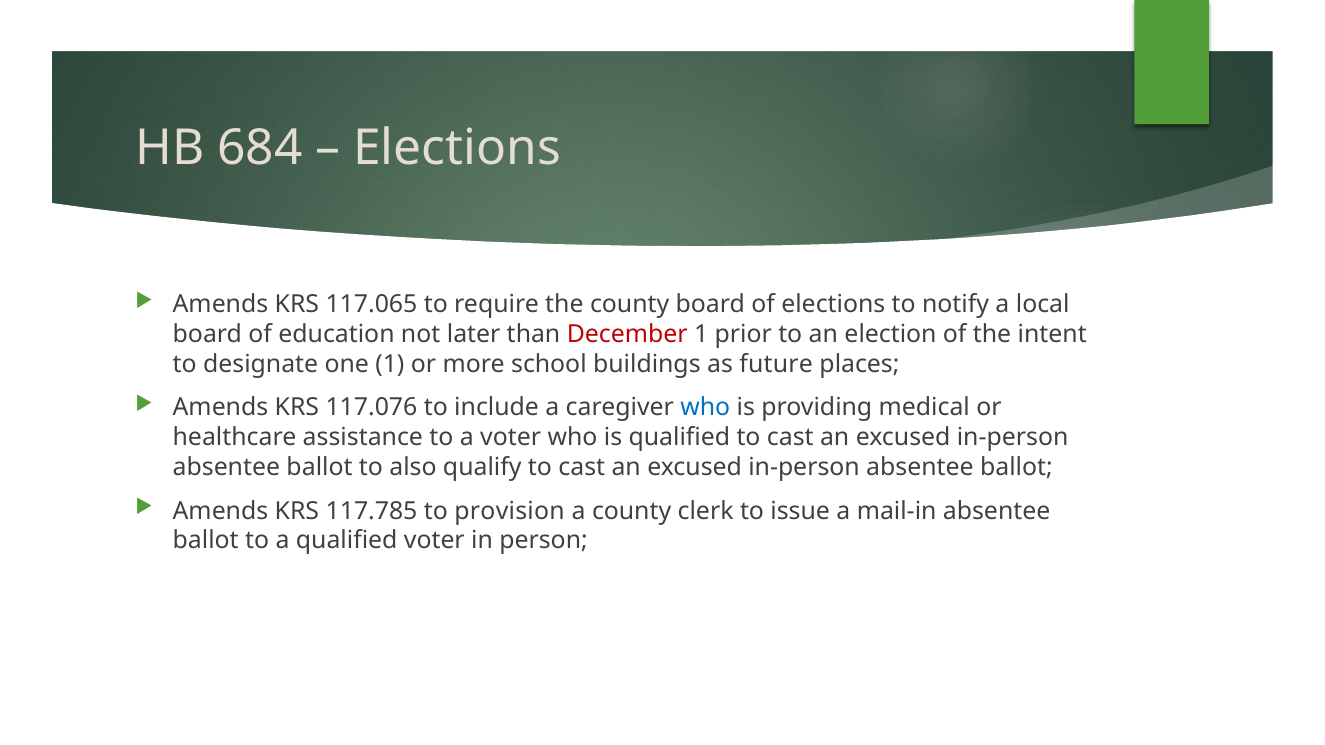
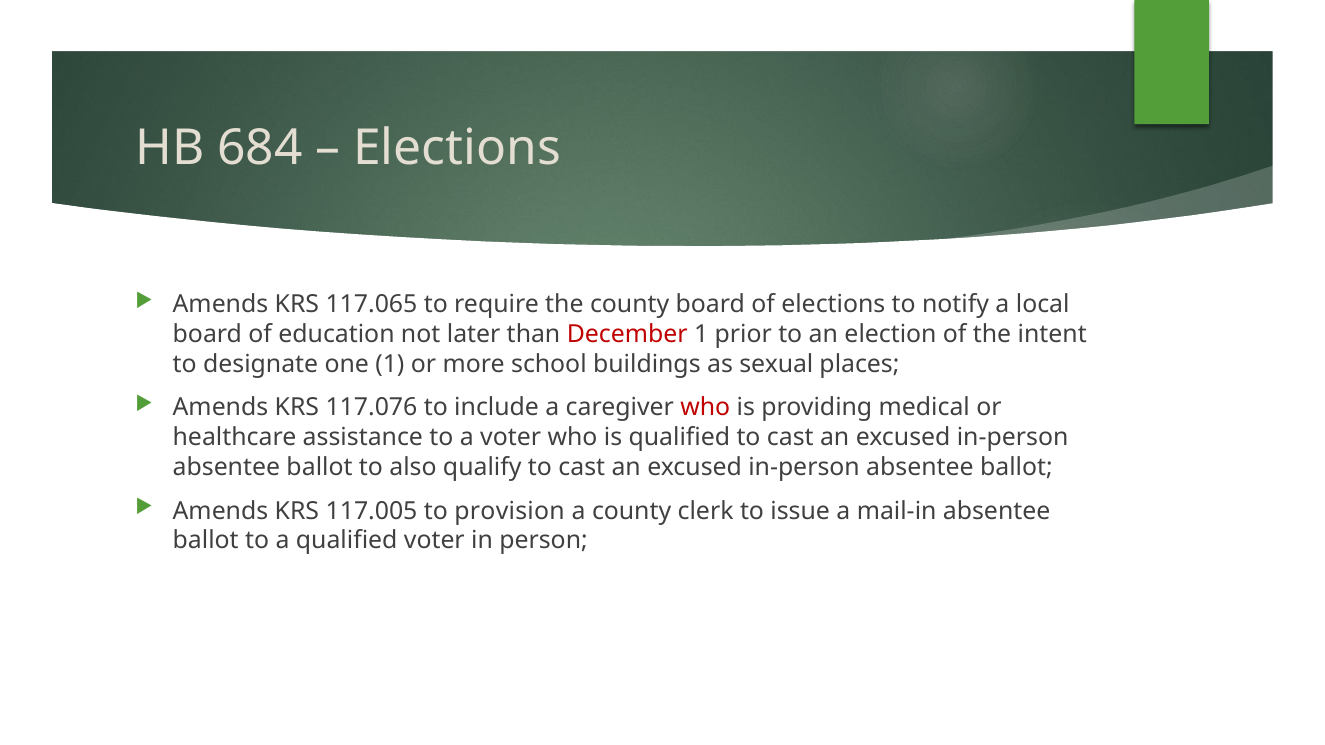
future: future -> sexual (776, 364)
who colour: blue -> red (705, 408)
117.785: 117.785 -> 117.005 (372, 511)
